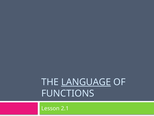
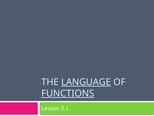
FUNCTIONS underline: none -> present (68, 93)
